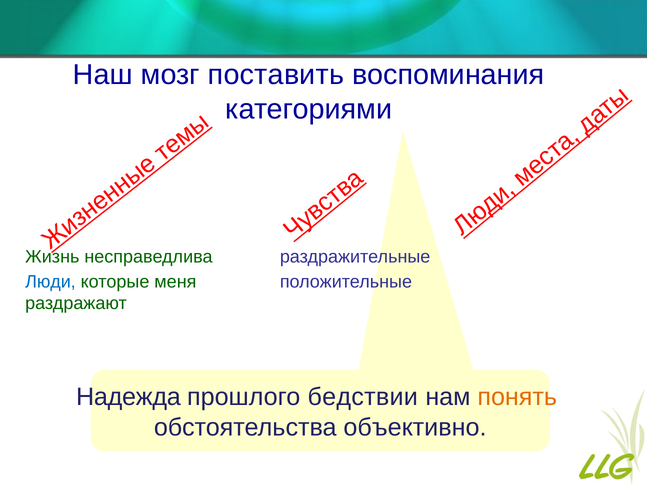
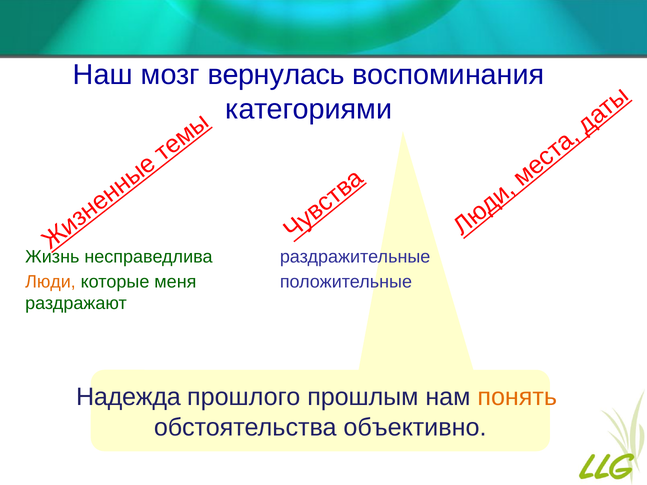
поставить: поставить -> вернулась (276, 75)
Люди colour: blue -> orange (50, 282)
бедствии: бедствии -> прошлым (363, 397)
